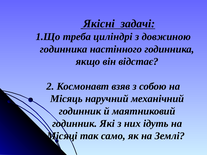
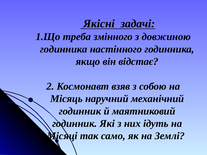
циліндрі: циліндрі -> змінного (113, 37)
